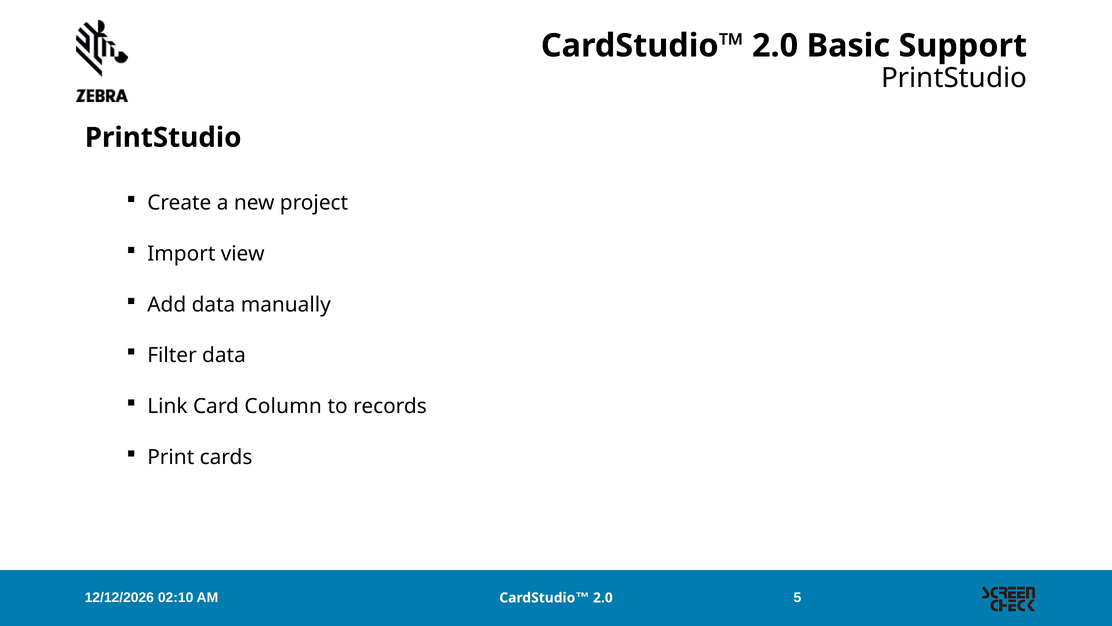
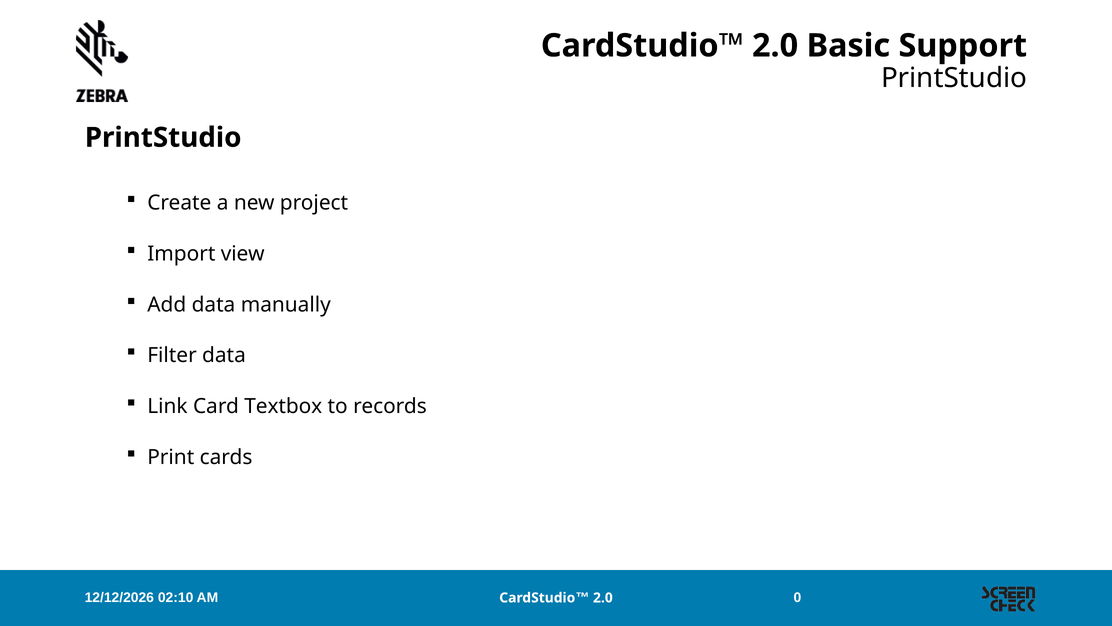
Column: Column -> Textbox (283, 406)
5: 5 -> 0 (797, 597)
